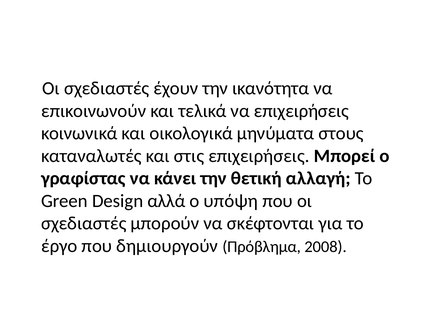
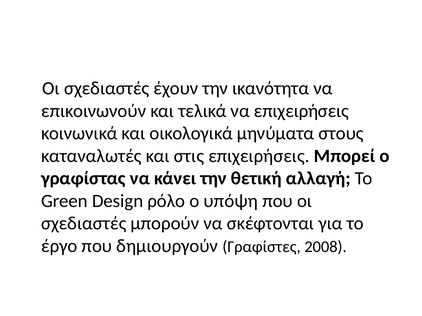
αλλά: αλλά -> ρόλο (166, 201)
Πρόβλημα: Πρόβλημα -> Γραφίστες (262, 247)
